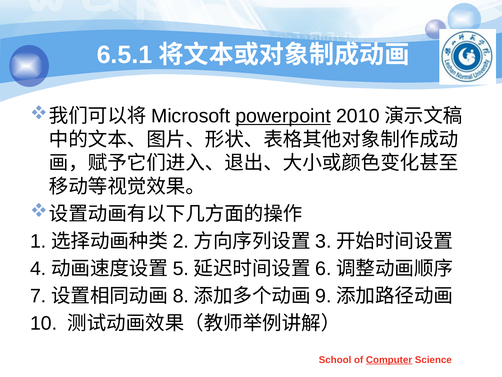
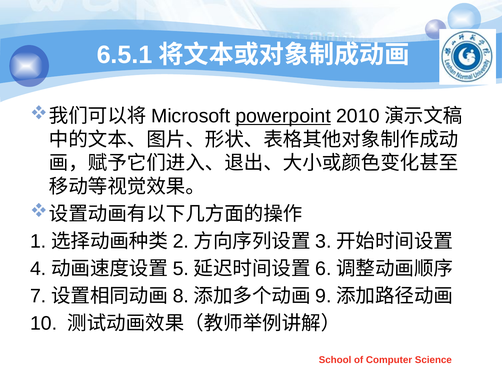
Computer underline: present -> none (389, 359)
